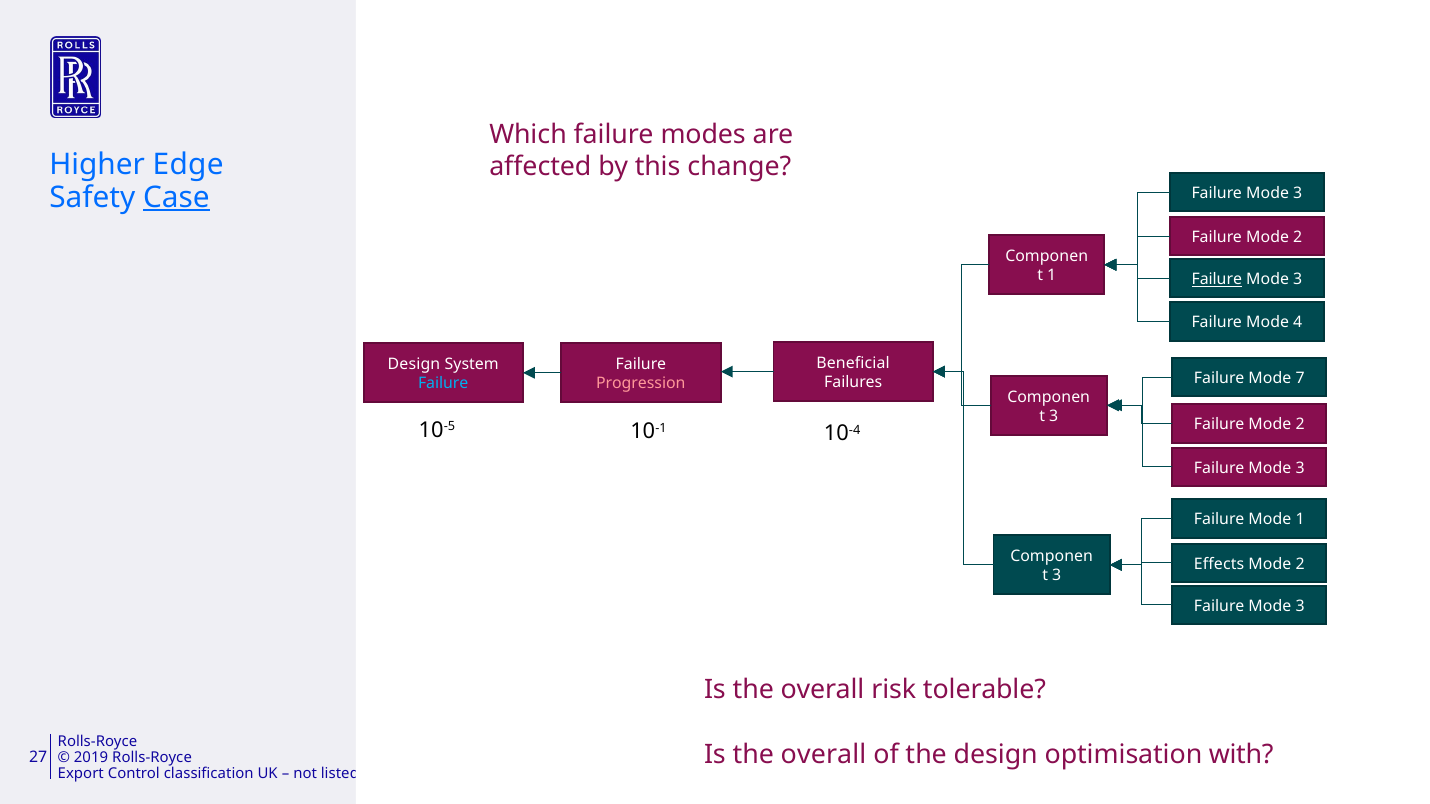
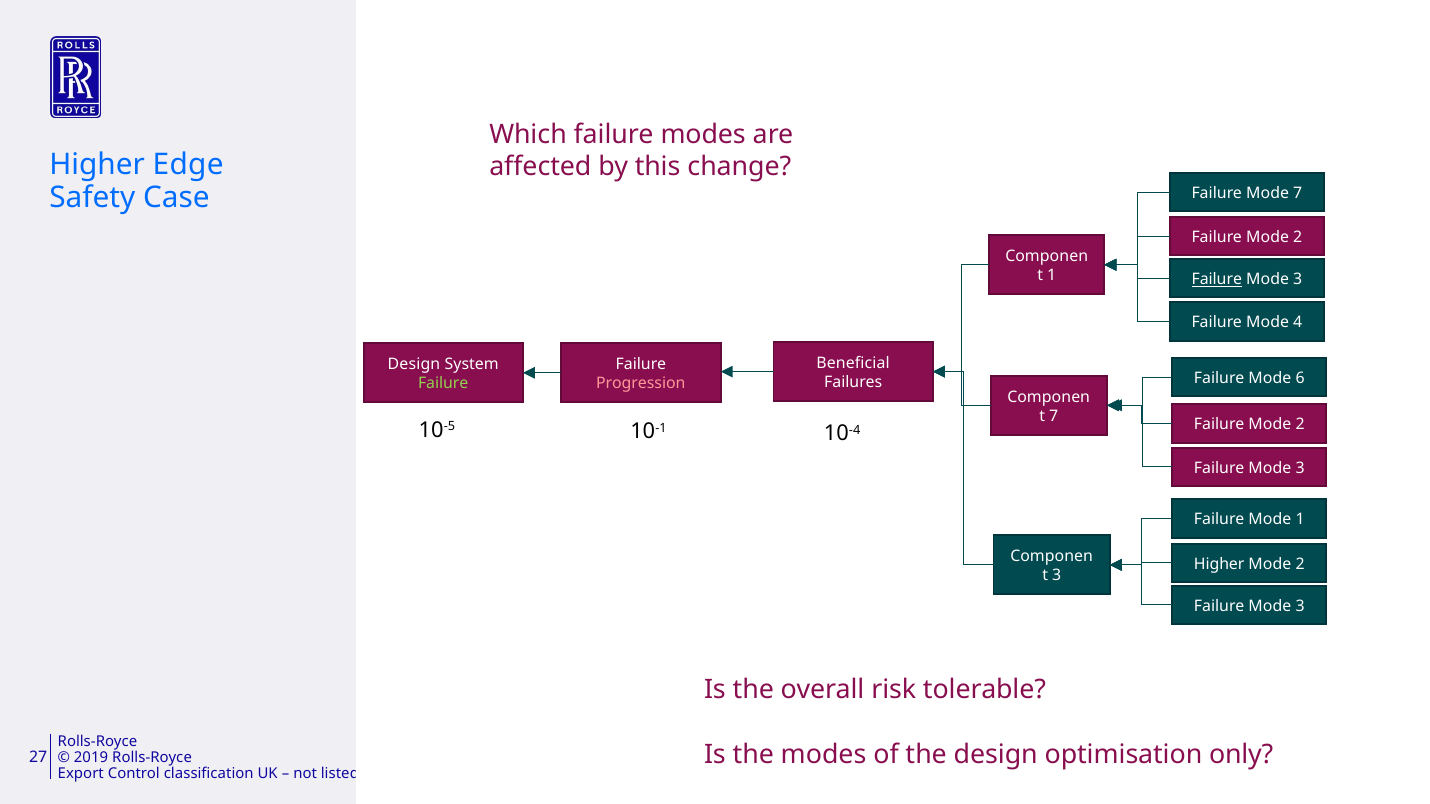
Case underline: present -> none (176, 197)
3: 3 -> 7 (1298, 193)
7: 7 -> 6 (1300, 378)
Failure colour: light blue -> light green (443, 384)
3: 3 -> 7 (1054, 416)
Effects: Effects -> Higher (1219, 564)
overall: overall -> modes (824, 755)
with: with -> only (1241, 755)
